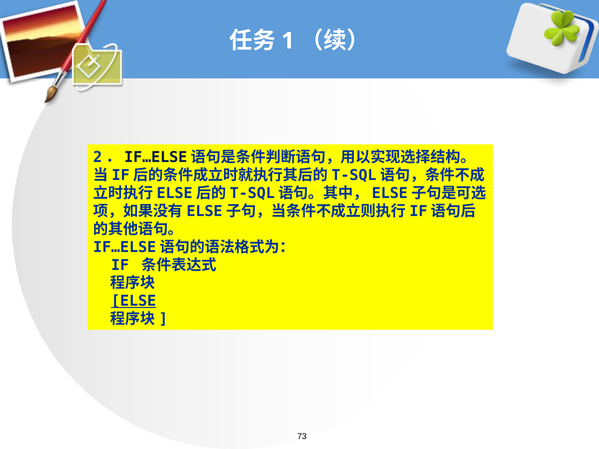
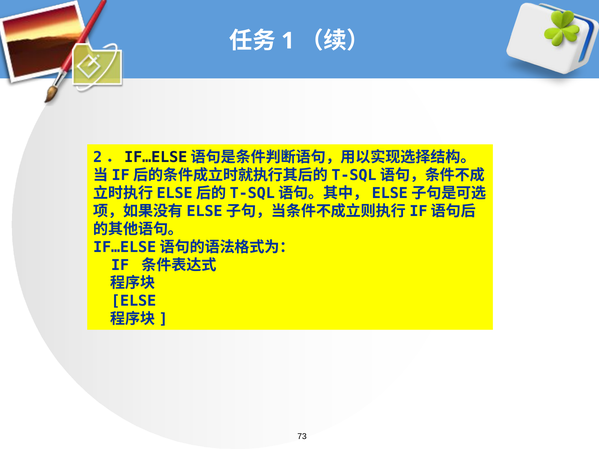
ELSE underline: present -> none (134, 301)
